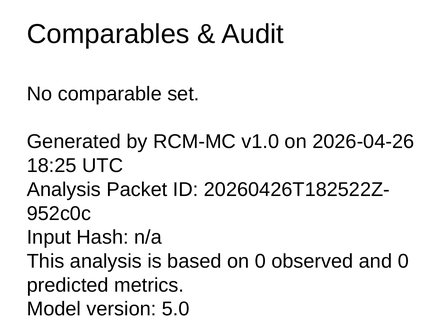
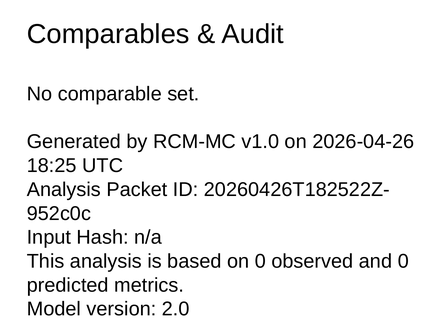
5.0: 5.0 -> 2.0 (176, 309)
